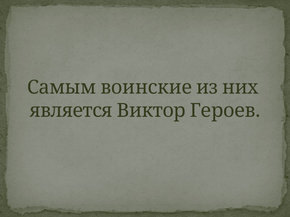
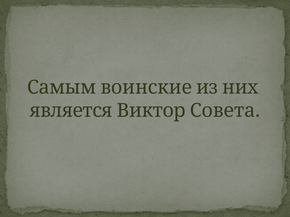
Героев: Героев -> Совета (225, 111)
